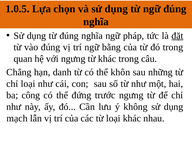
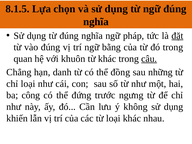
1.0.5: 1.0.5 -> 8.1.5 (17, 9)
với ngưng: ngưng -> khuôn (73, 59)
câu underline: none -> present (149, 59)
khôn: khôn -> đồng (120, 72)
mạch: mạch -> khiến (17, 118)
